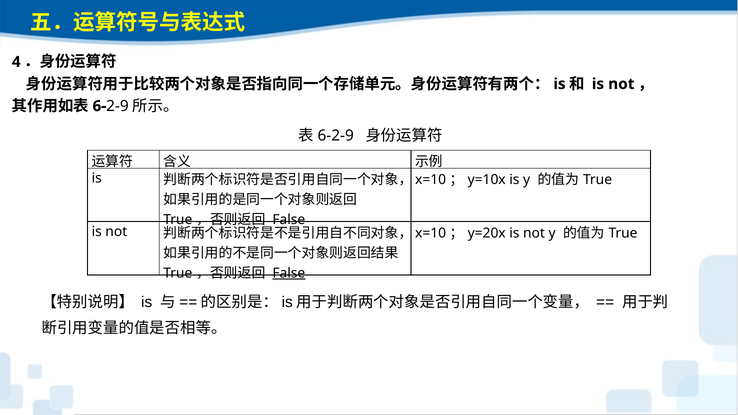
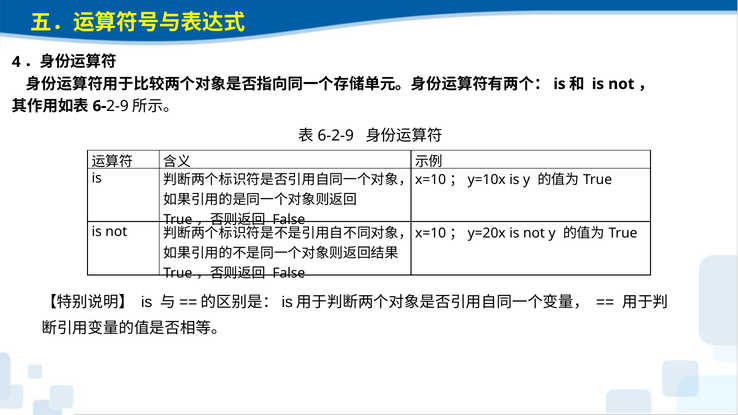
False underline: present -> none (289, 273)
